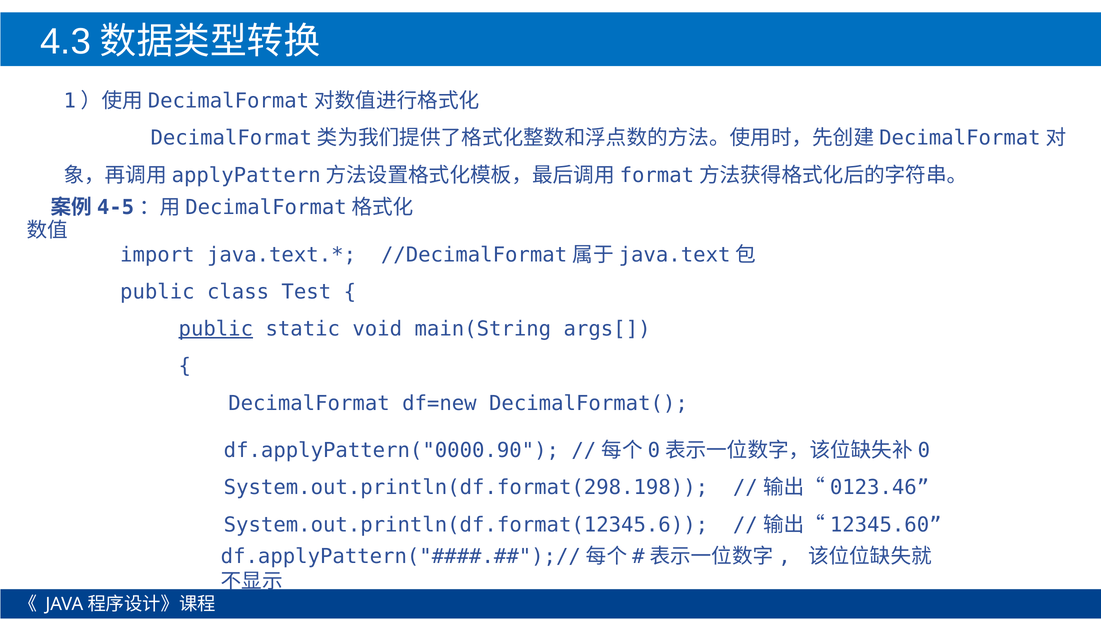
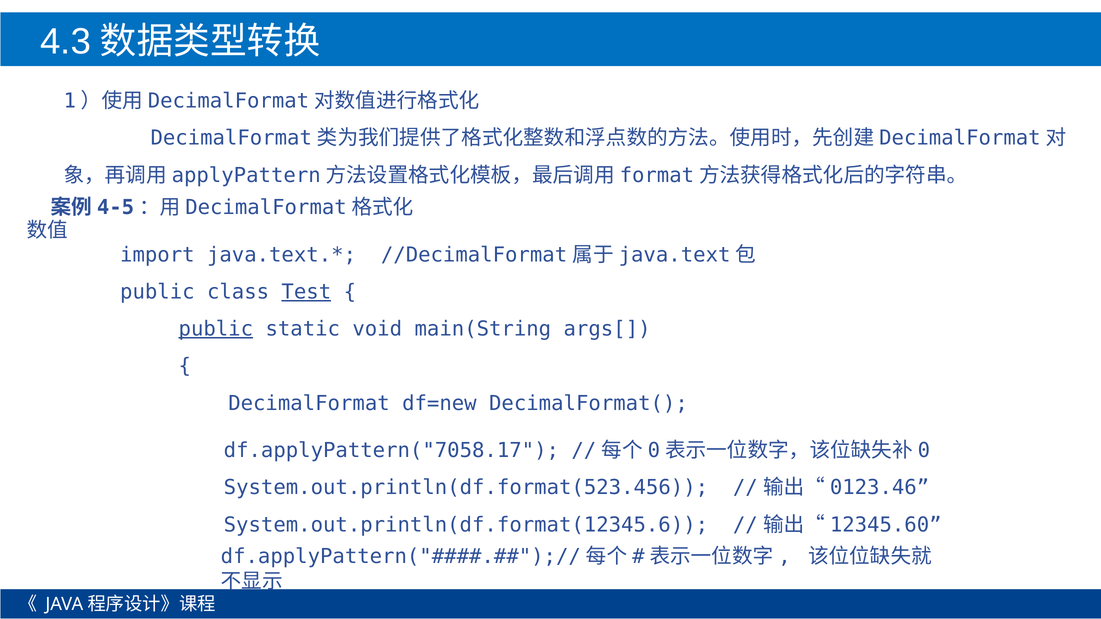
Test underline: none -> present (306, 292)
df.applyPattern("0000.90: df.applyPattern("0000.90 -> df.applyPattern("7058.17 (391, 451)
System.out.println(df.format(298.198: System.out.println(df.format(298.198 -> System.out.println(df.format(523.456 (466, 488)
